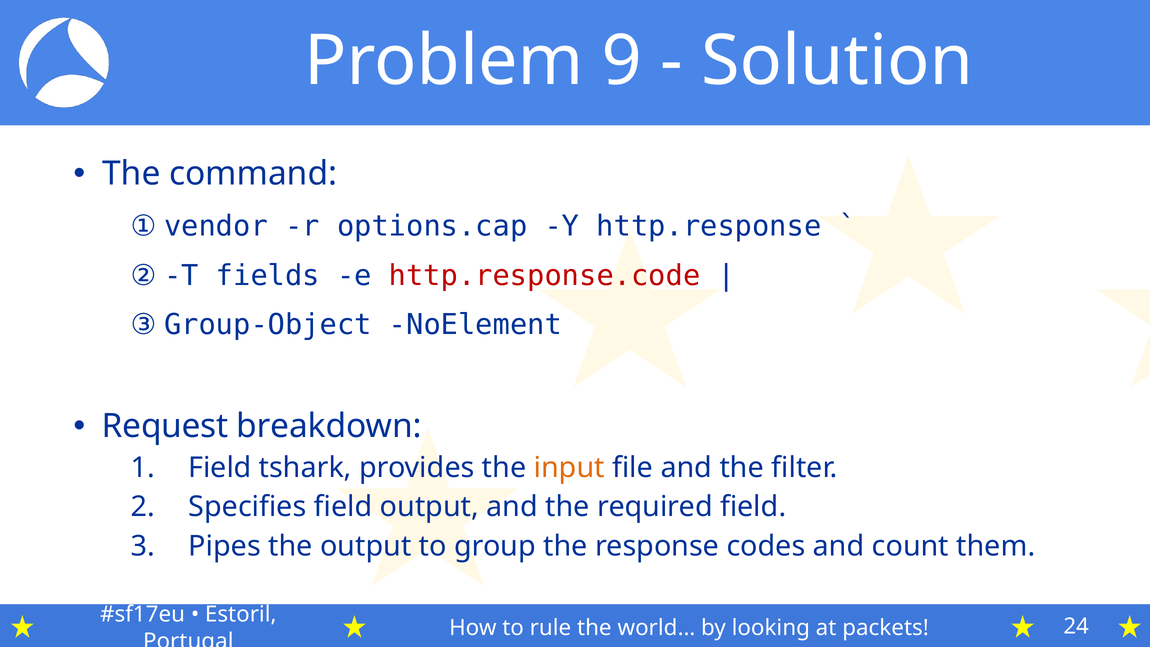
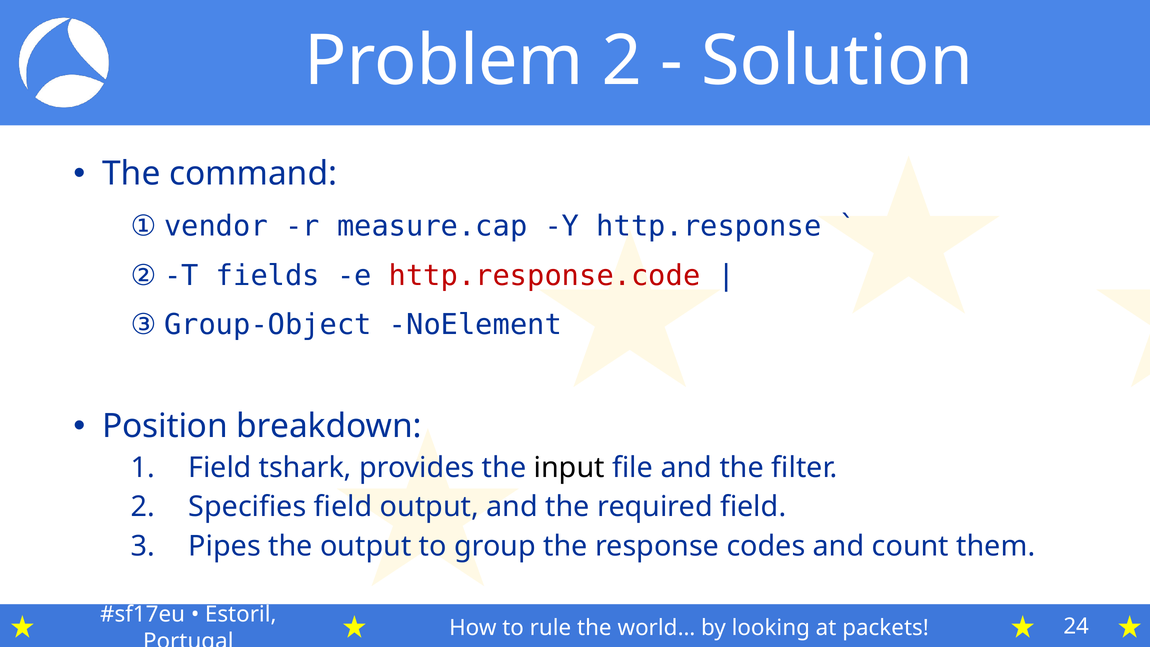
Problem 9: 9 -> 2 (622, 61)
options.cap: options.cap -> measure.cap (432, 226)
Request: Request -> Position (165, 426)
input colour: orange -> black (569, 468)
